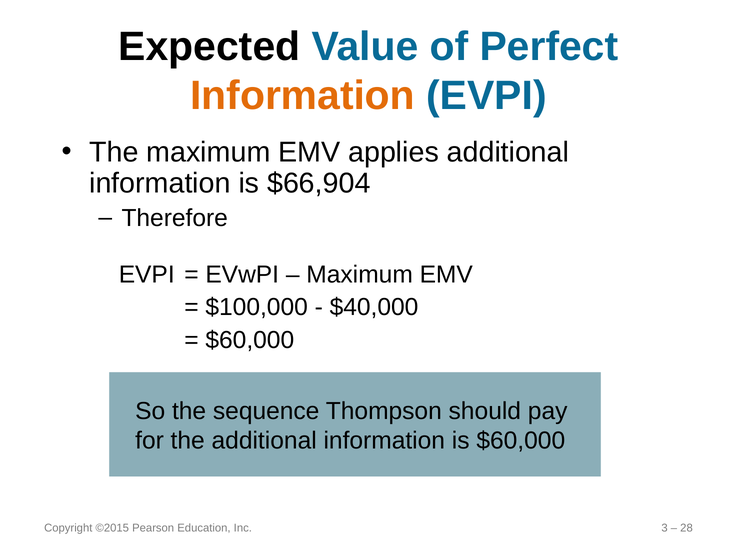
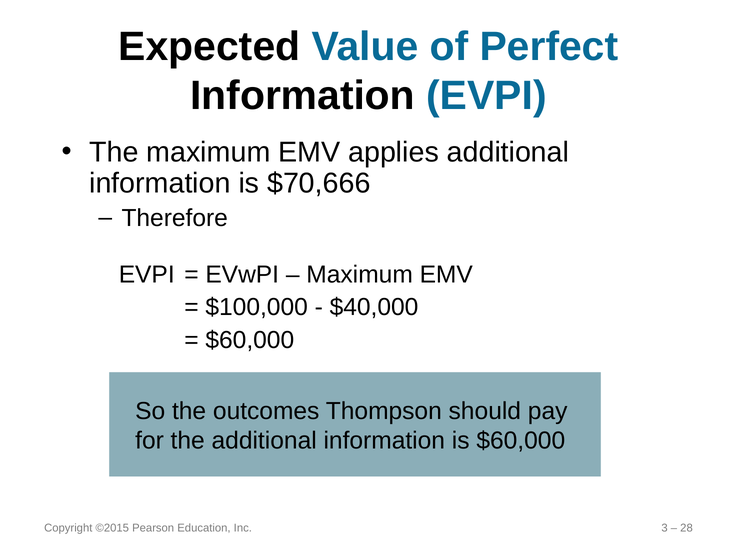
Information colour: orange -> black (303, 96)
$66,904: $66,904 -> $70,666 (319, 183)
sequence: sequence -> outcomes (266, 411)
